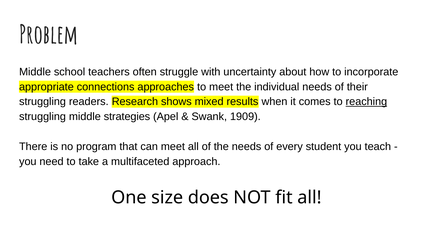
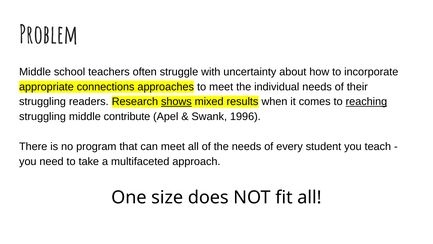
shows underline: none -> present (176, 102)
strategies: strategies -> contribute (127, 117)
1909: 1909 -> 1996 (245, 117)
